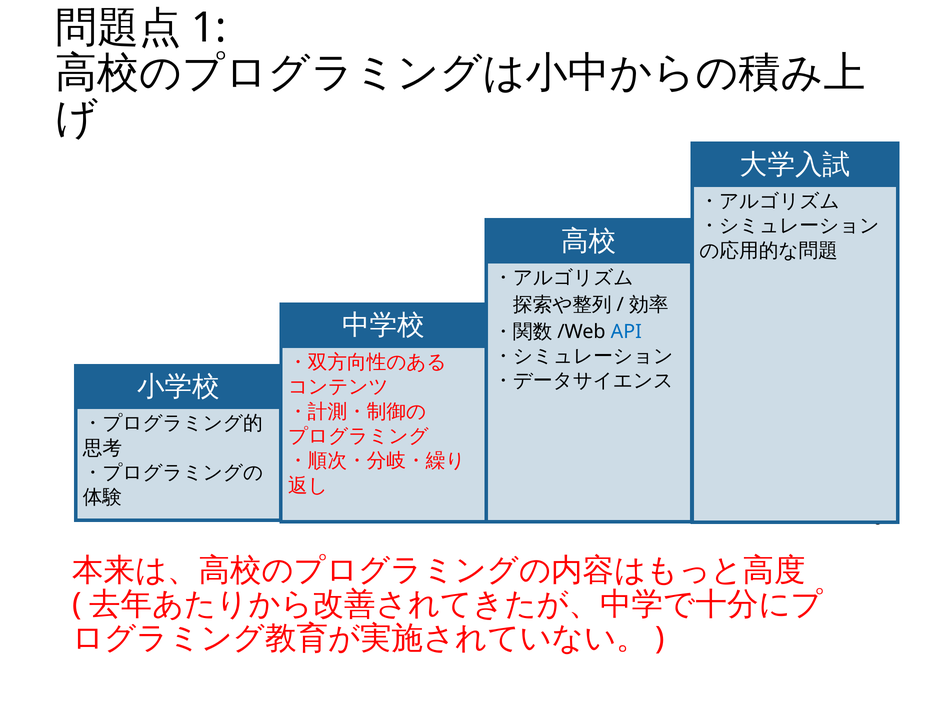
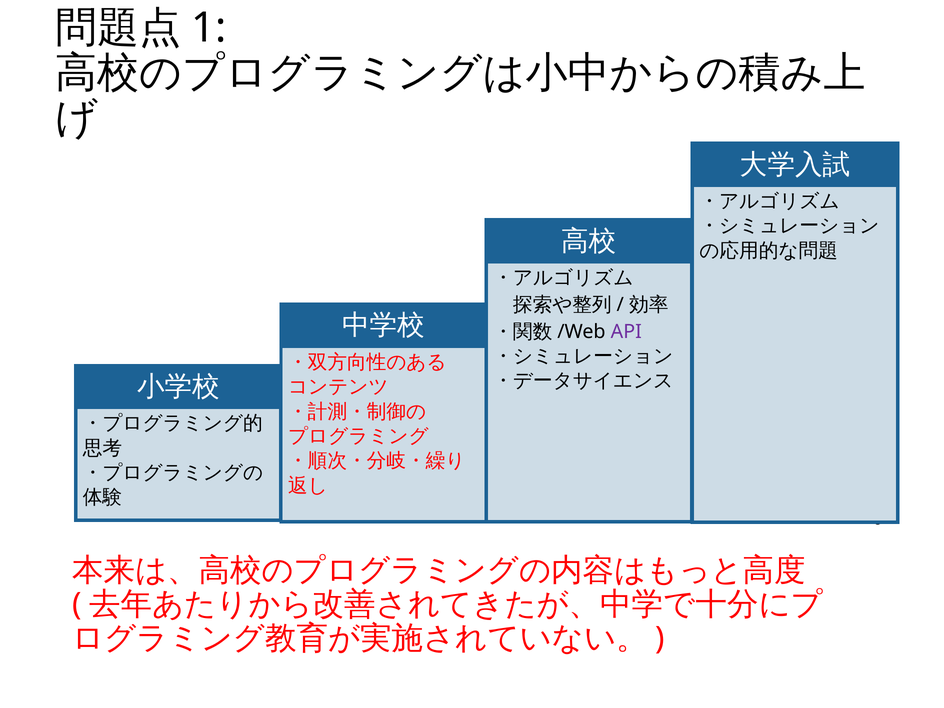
API colour: blue -> purple (626, 332)
